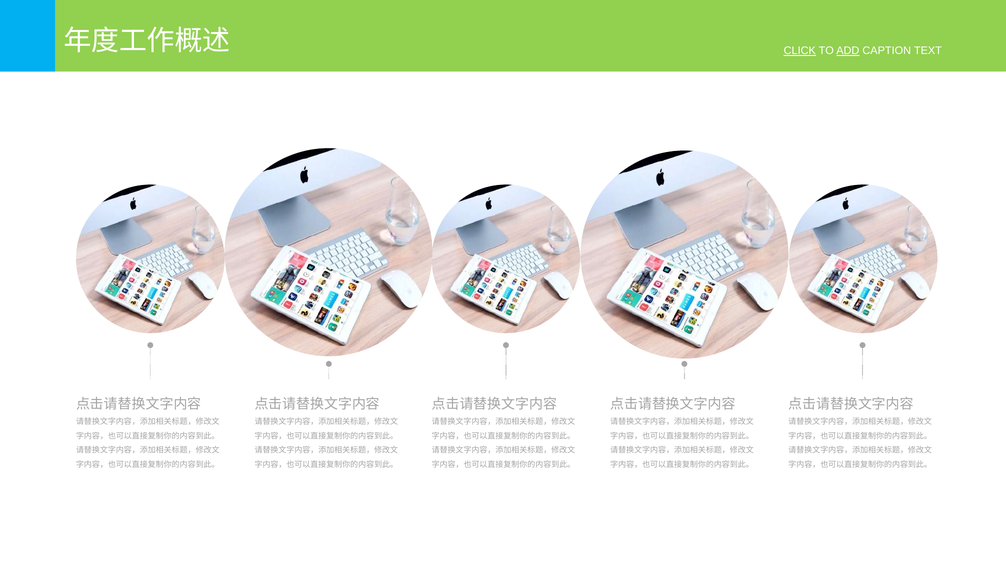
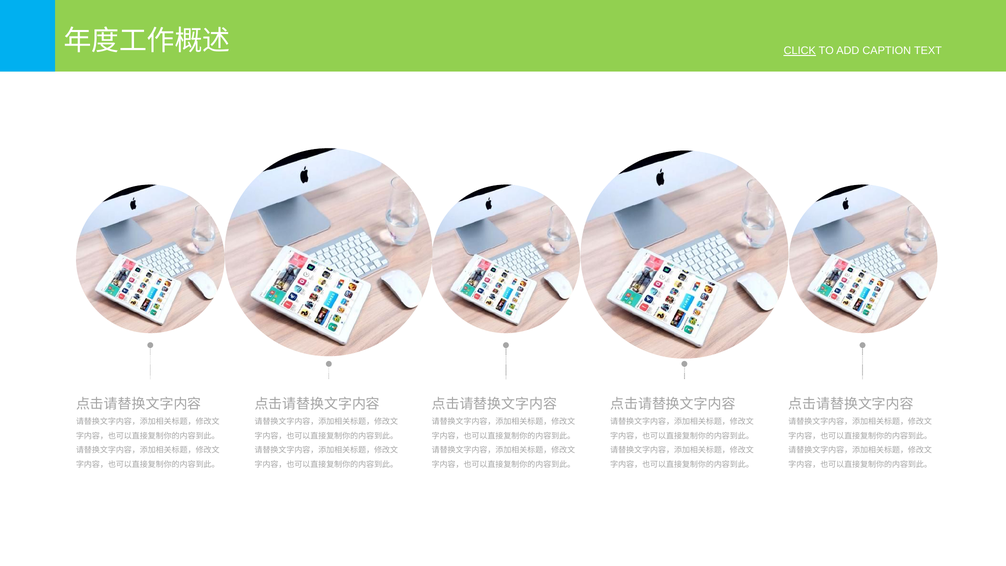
ADD underline: present -> none (848, 51)
